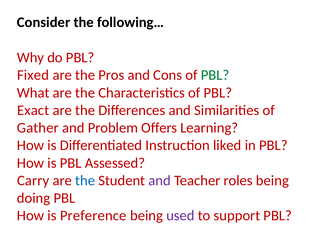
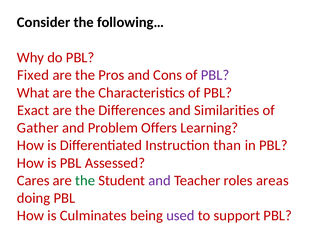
PBL colour: green -> purple (215, 75)
liked: liked -> than (227, 145)
Carry: Carry -> Cares (33, 180)
the colour: blue -> green (85, 180)
roles being: being -> areas (272, 180)
Preference: Preference -> Culminates (93, 215)
